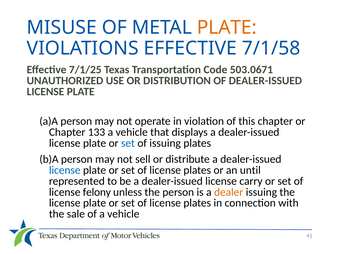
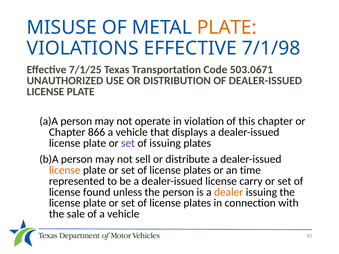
7/1/58: 7/1/58 -> 7/1/98 (271, 48)
133: 133 -> 866 (97, 132)
set colour: blue -> purple (128, 143)
license colour: blue -> orange (65, 170)
until: until -> time (250, 170)
felony: felony -> found (97, 192)
